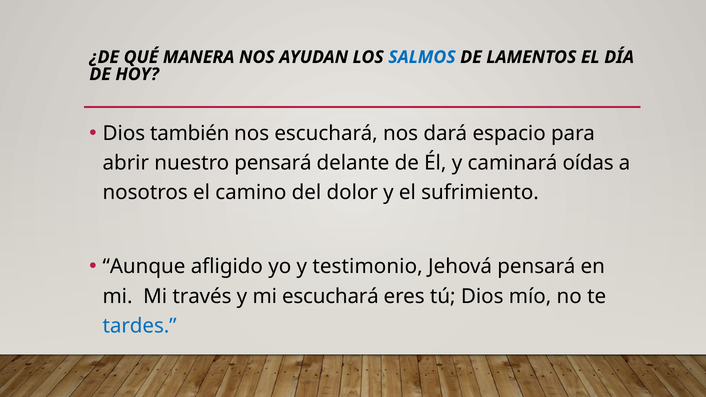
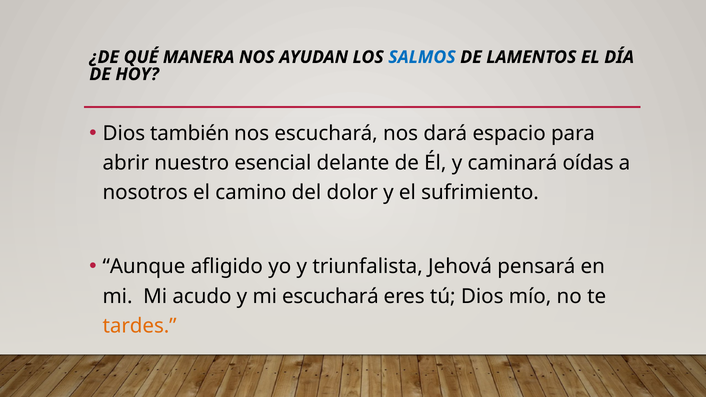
nuestro pensará: pensará -> esencial (273, 163)
testimonio: testimonio -> triunfalista (368, 267)
través: través -> acudo (202, 296)
tardes colour: blue -> orange (140, 326)
